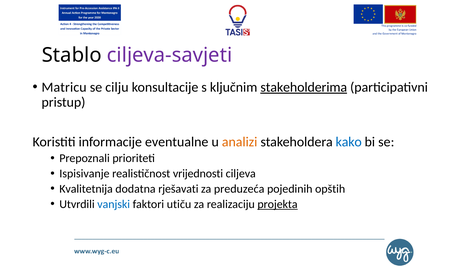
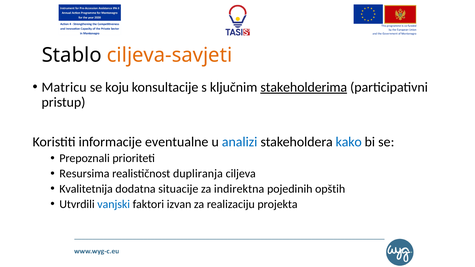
ciljeva-savjeti colour: purple -> orange (170, 55)
cilju: cilju -> koju (117, 87)
analizi colour: orange -> blue (240, 142)
Ispisivanje: Ispisivanje -> Resursima (84, 174)
vrijednosti: vrijednosti -> dupliranja (198, 174)
rješavati: rješavati -> situacije (178, 189)
preduzeća: preduzeća -> indirektna (239, 189)
utiču: utiču -> izvan (179, 204)
projekta underline: present -> none (278, 204)
